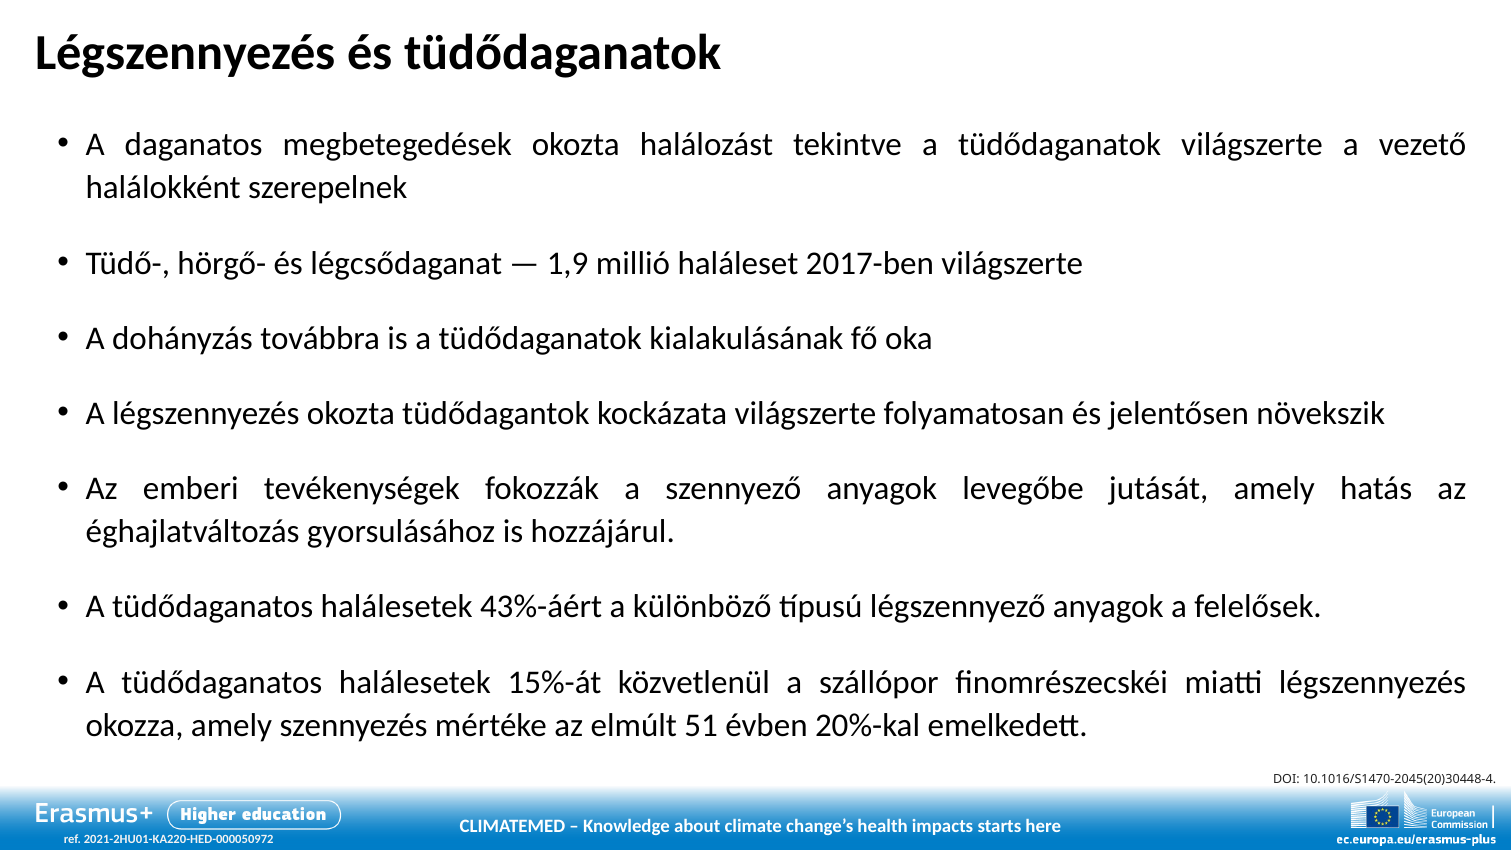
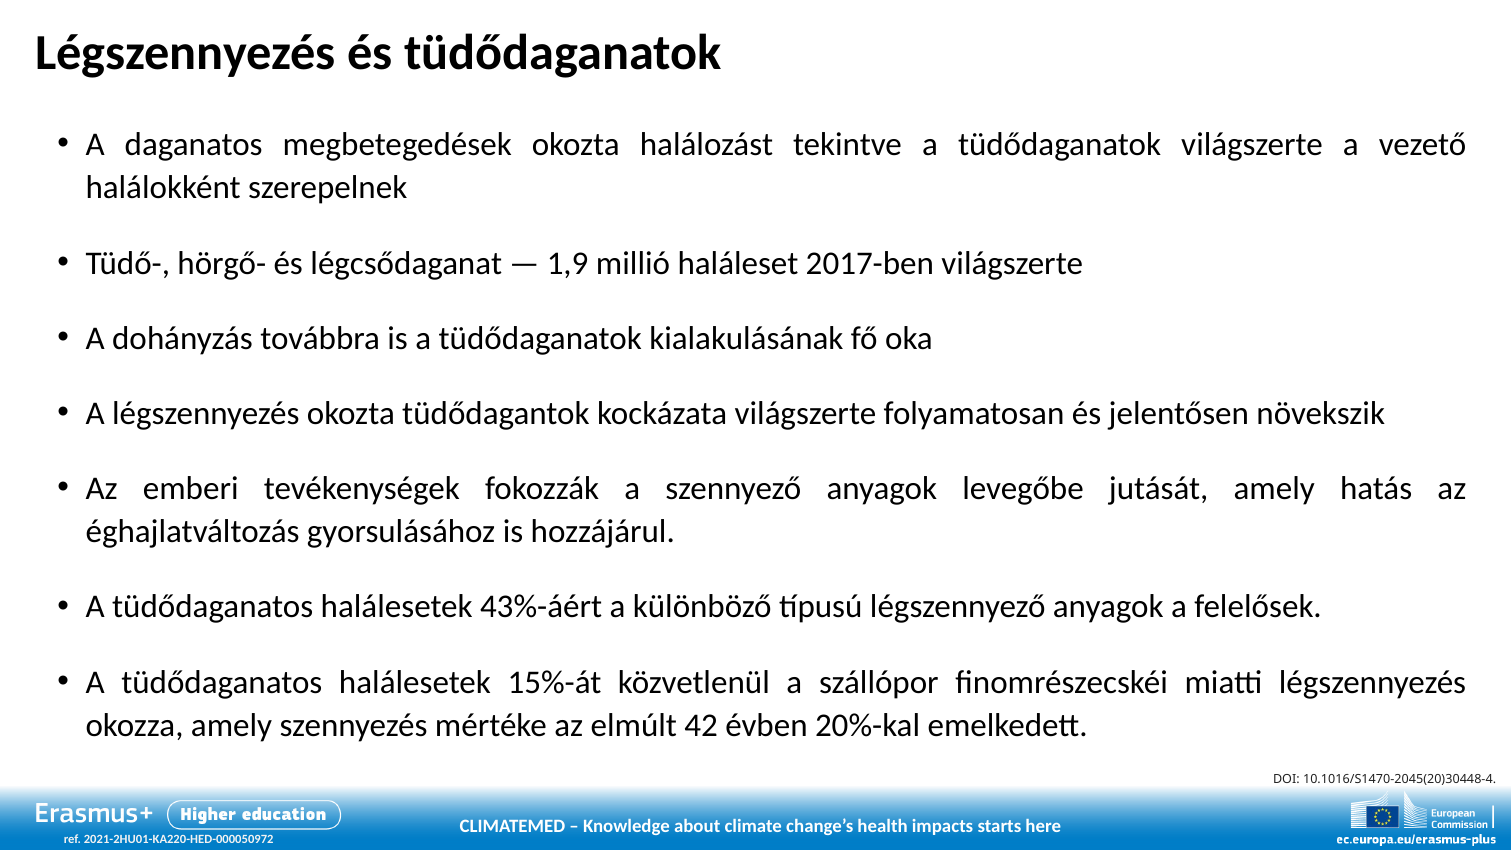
51: 51 -> 42 (701, 726)
